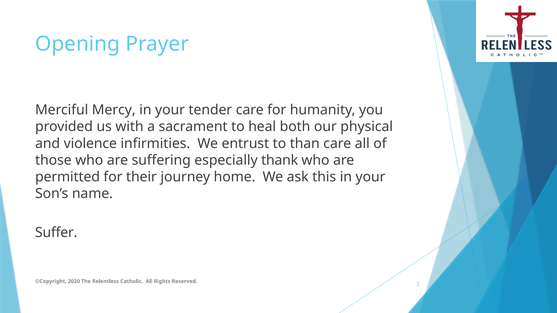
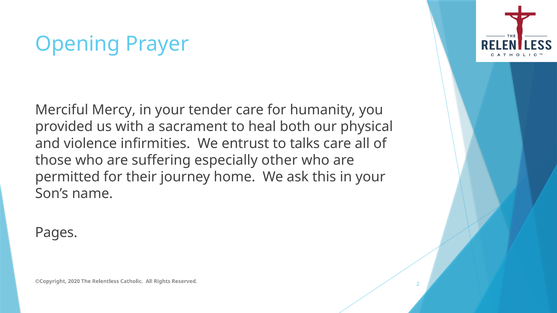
than: than -> talks (305, 144)
thank: thank -> other (280, 160)
Suffer: Suffer -> Pages (56, 233)
